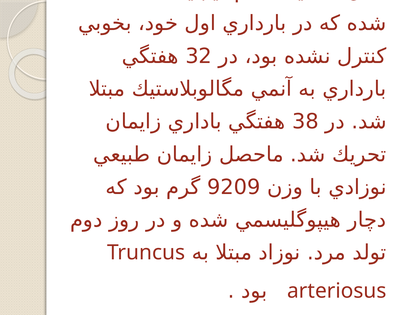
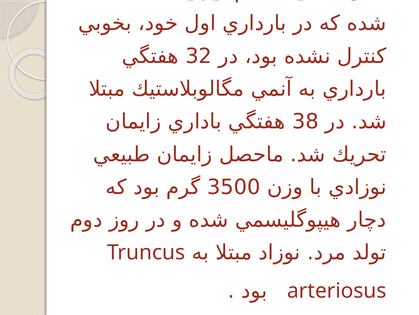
9209: 9209 -> 3500 (234, 187)
